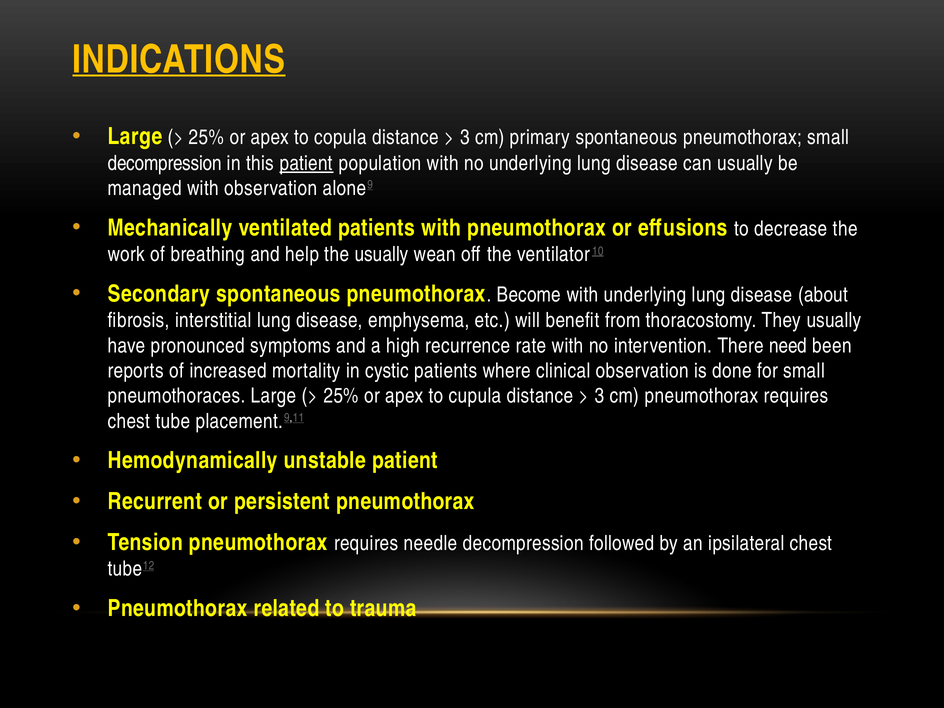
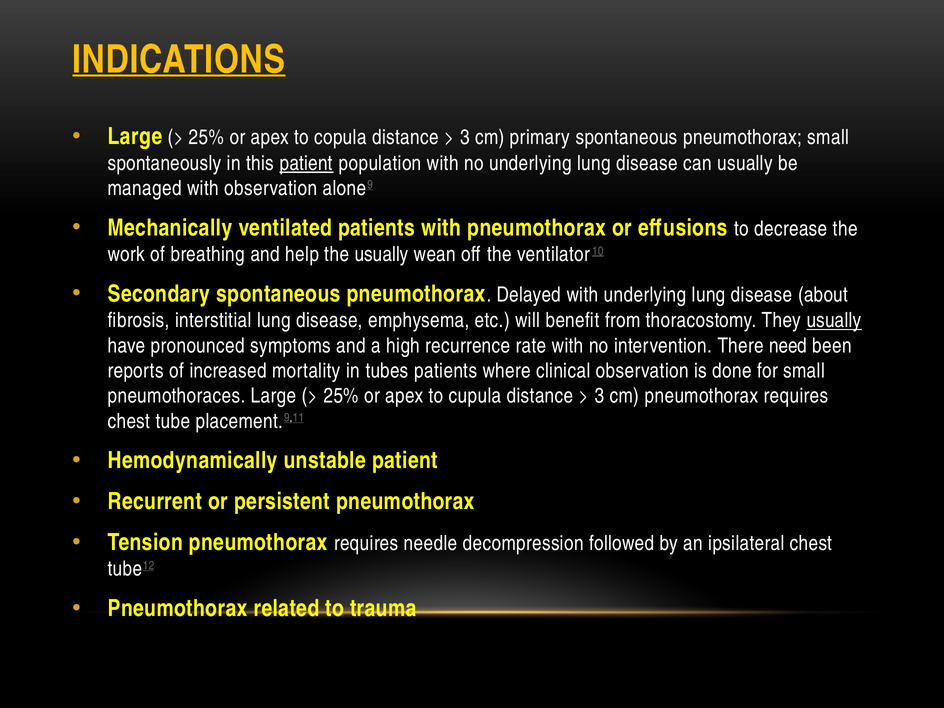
decompression: decompression -> spontaneously (164, 163)
Become: Become -> Delayed (529, 295)
usually underline: none -> present (834, 321)
cystic: cystic -> tubes (387, 371)
